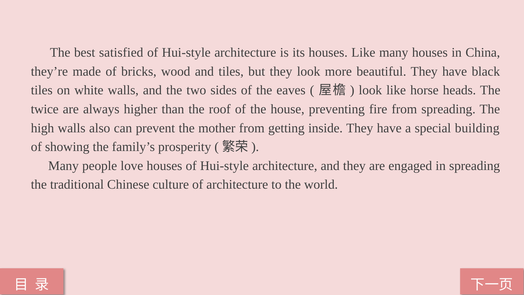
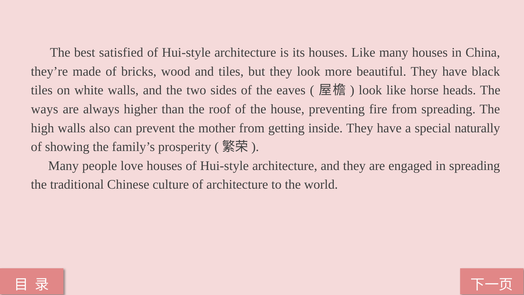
twice: twice -> ways (45, 109)
building: building -> naturally (477, 128)
